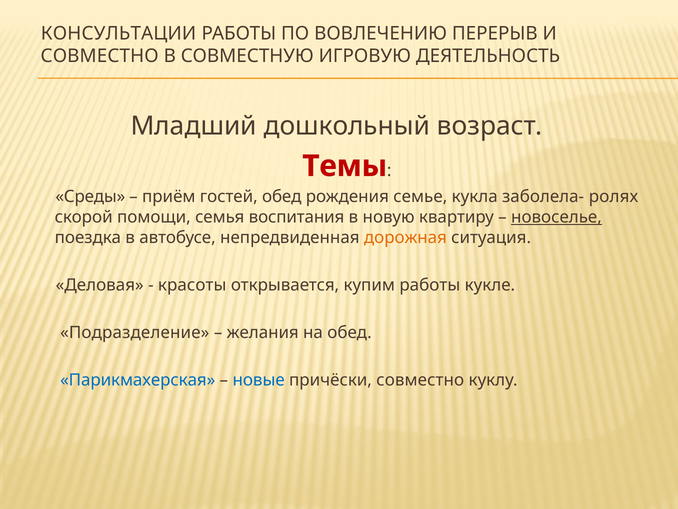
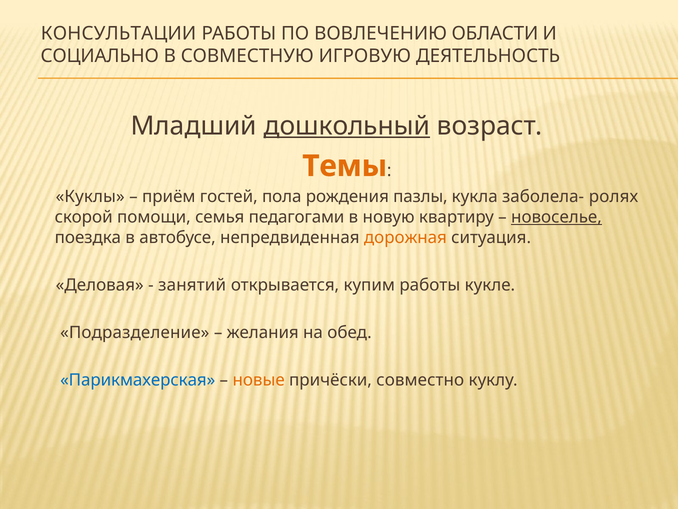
ПЕРЕРЫВ: ПЕРЕРЫВ -> ОБЛАСТИ (495, 33)
СОВМЕСТНО: СОВМЕСТНО -> СОЦИАЛЬНО (100, 56)
дошкольный underline: none -> present (347, 126)
Темы colour: red -> orange (345, 166)
Среды: Среды -> Куклы (90, 197)
гостей обед: обед -> пола (282, 197)
семье: семье -> пазлы (420, 197)
воспитания: воспитания -> педагогами (297, 217)
красоты: красоты -> занятий (192, 285)
новые colour: blue -> orange (259, 380)
